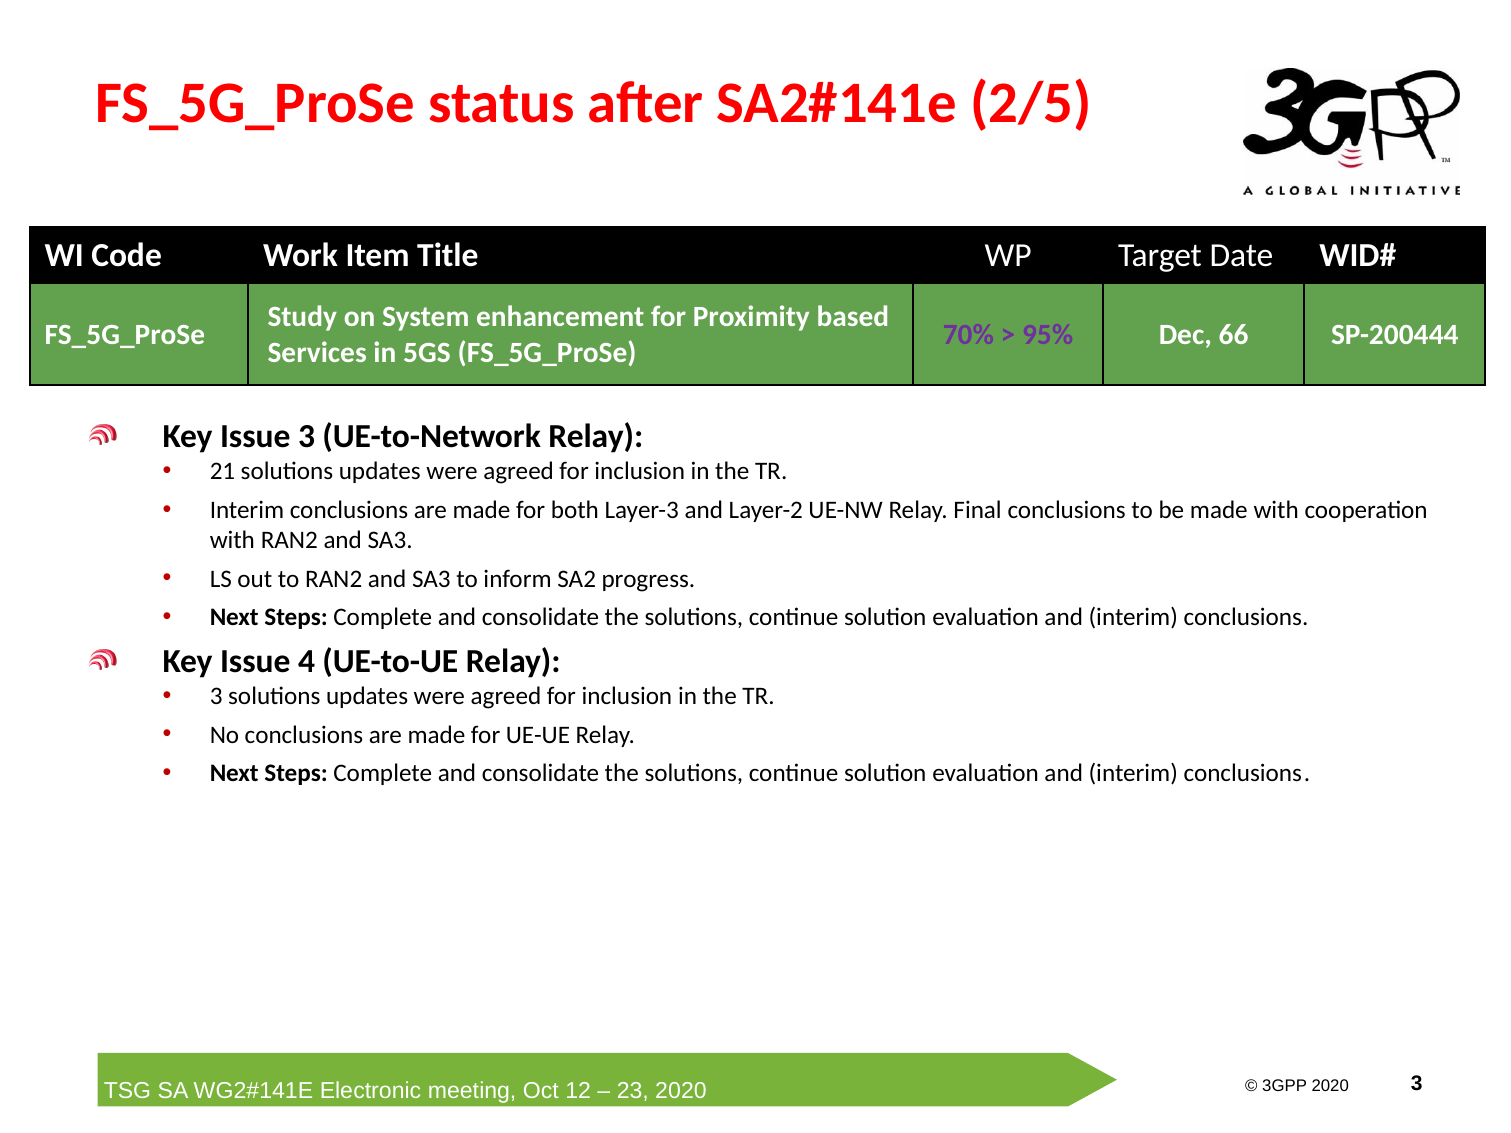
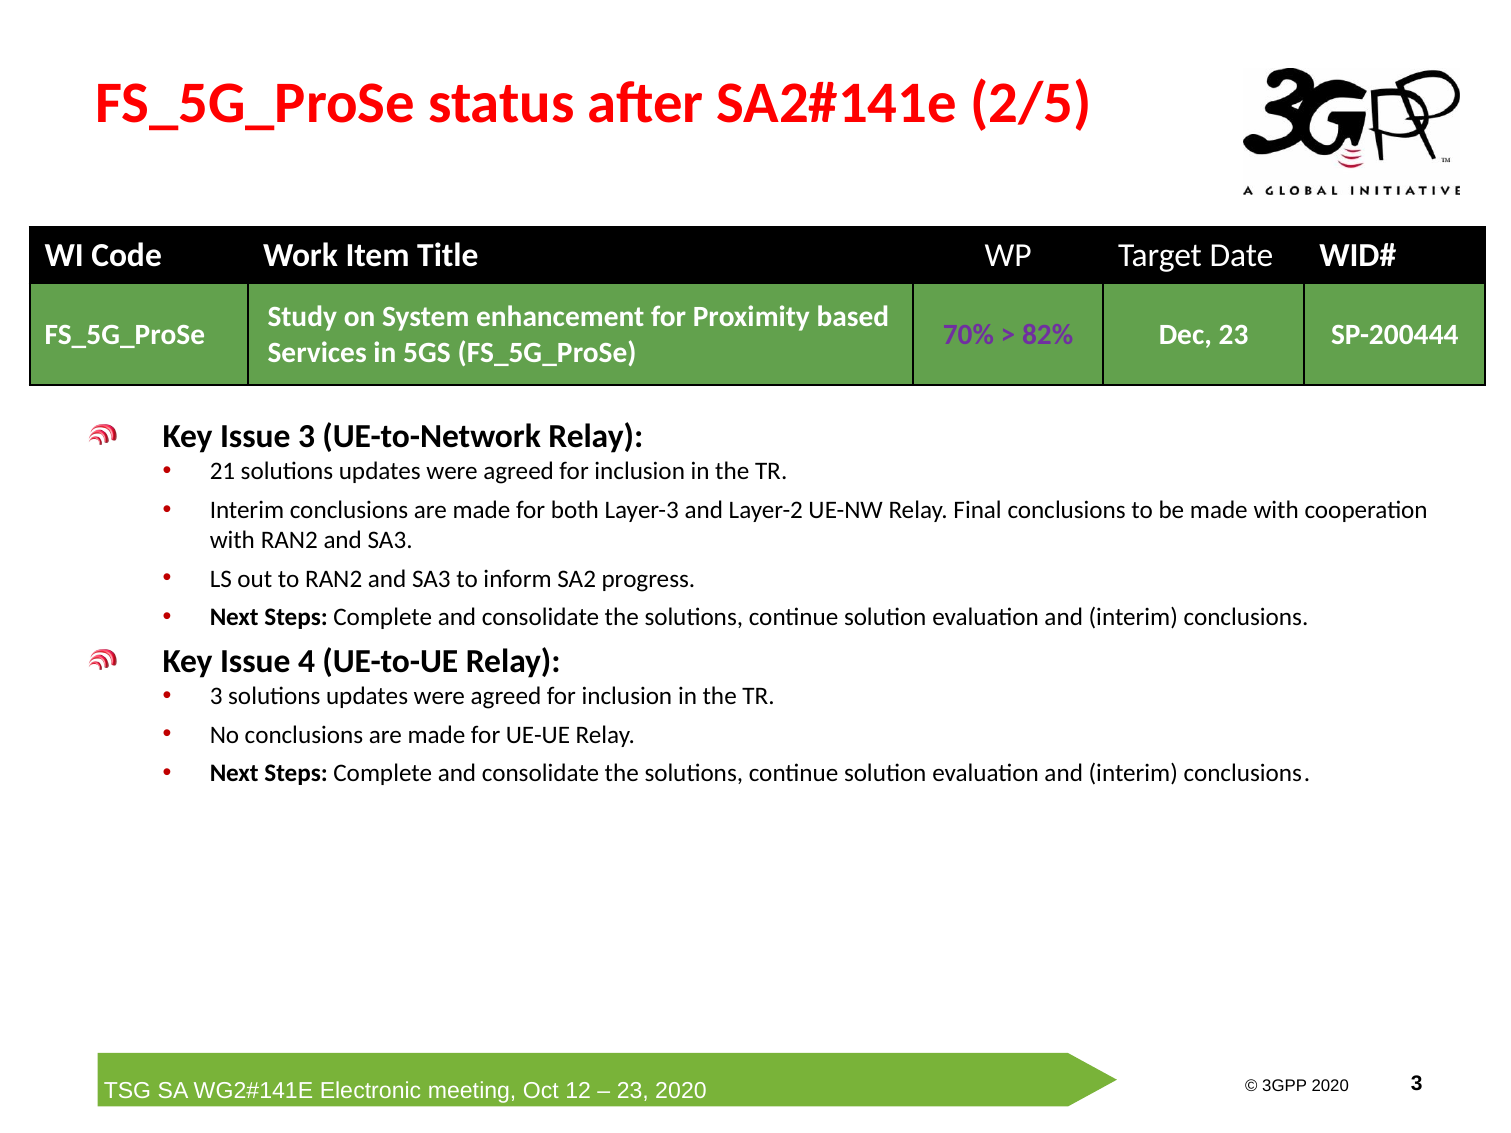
95%: 95% -> 82% (1048, 335)
Dec 66: 66 -> 23 (1234, 335)
